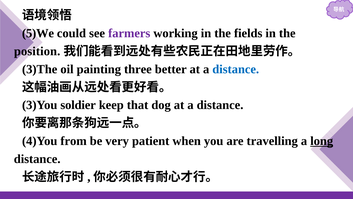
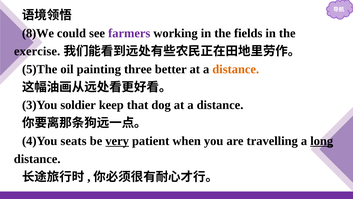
5)We: 5)We -> 8)We (38, 33)
position: position -> exercise (37, 51)
3)The: 3)The -> 5)The (40, 69)
distance colour: blue -> orange (236, 69)
from: from -> seats (74, 141)
very underline: none -> present (117, 141)
